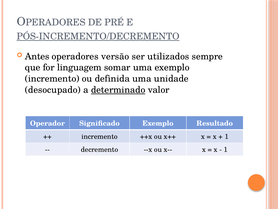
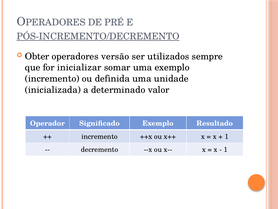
Antes: Antes -> Obter (37, 56)
linguagem: linguagem -> inicializar (79, 67)
desocupado: desocupado -> inicializada (53, 90)
determinado underline: present -> none (118, 90)
